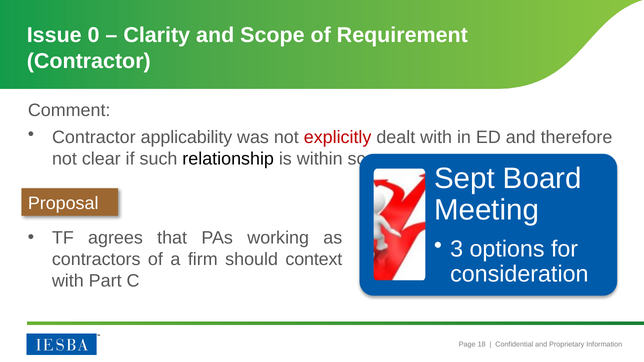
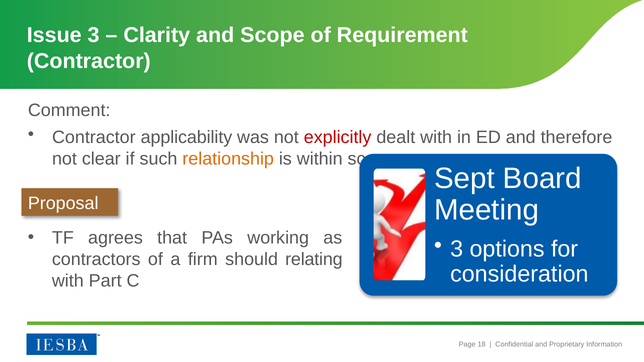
Issue 0: 0 -> 3 (94, 35)
relationship colour: black -> orange (228, 159)
context: context -> relating (314, 260)
